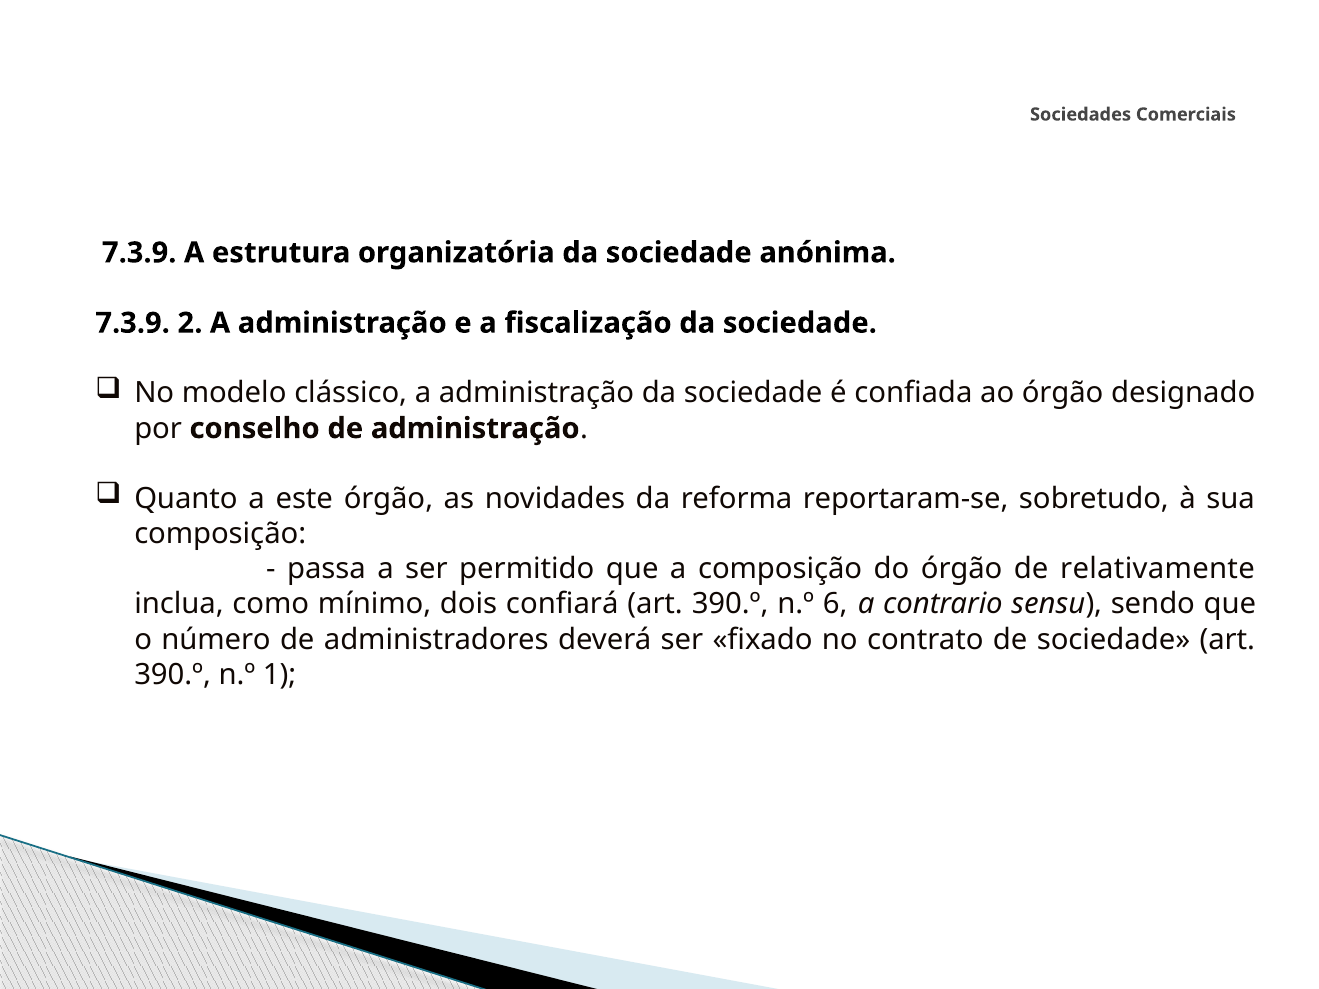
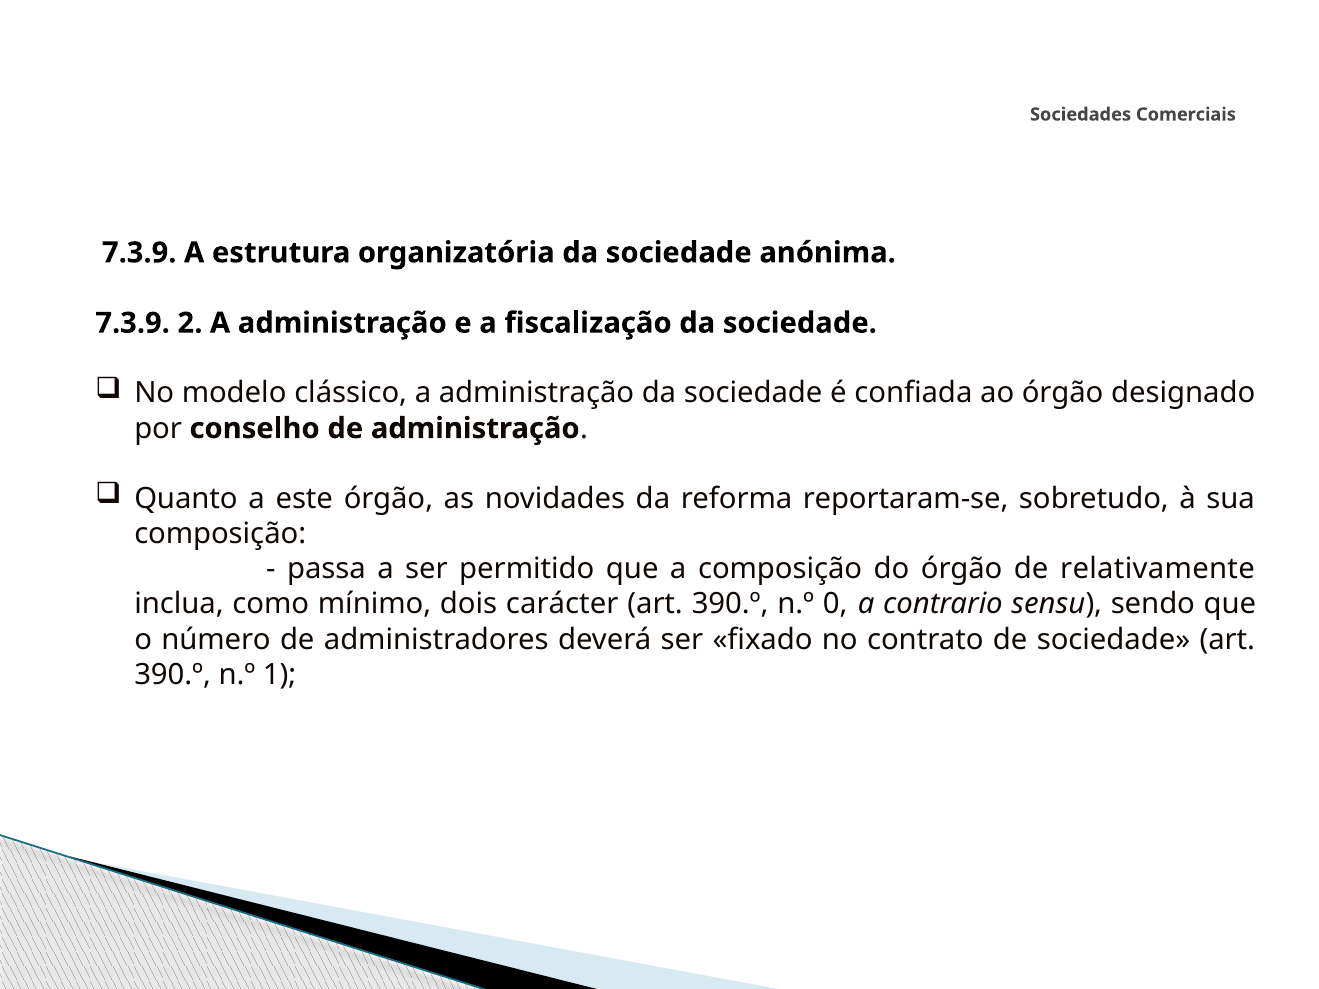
confiará: confiará -> carácter (562, 604)
6: 6 -> 0 (835, 604)
